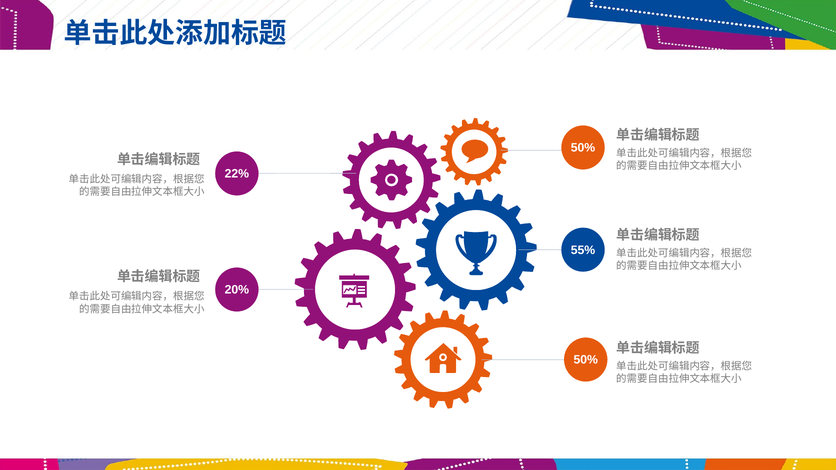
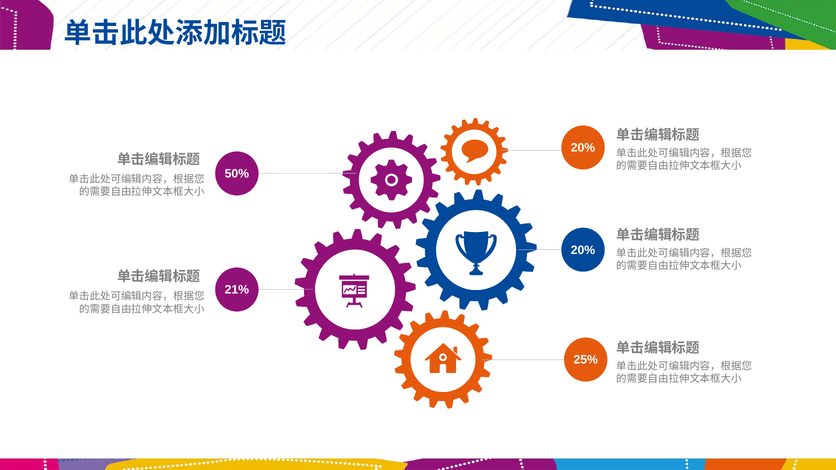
50%: 50% -> 20% (583, 148)
22%: 22% -> 50% (237, 174)
55%: 55% -> 20% (583, 250)
20%: 20% -> 21% (237, 290)
50%: 50% -> 25% (586, 360)
